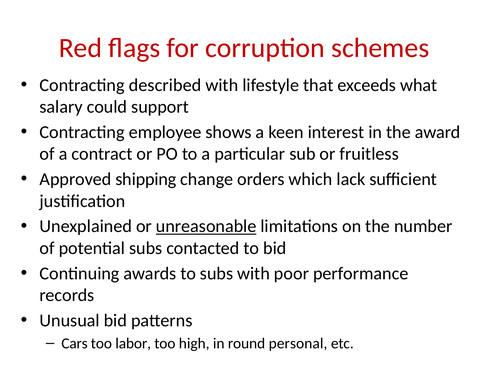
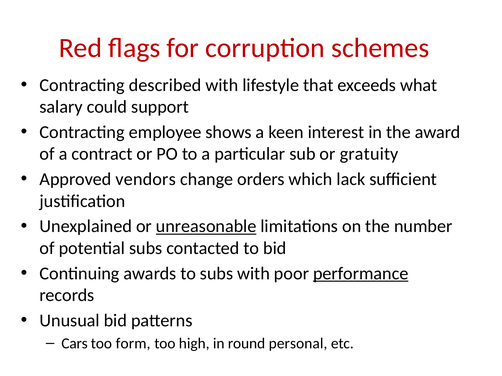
fruitless: fruitless -> gratuity (369, 154)
shipping: shipping -> vendors (146, 180)
performance underline: none -> present (361, 274)
labor: labor -> form (133, 344)
